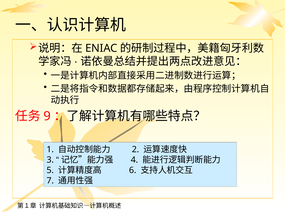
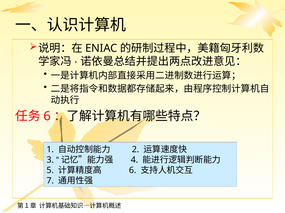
9: 9 -> 6 (47, 117)
